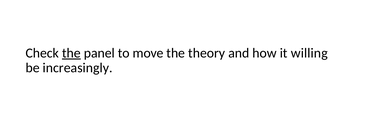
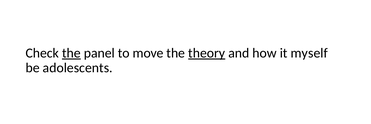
theory underline: none -> present (207, 53)
willing: willing -> myself (309, 53)
increasingly: increasingly -> adolescents (78, 68)
